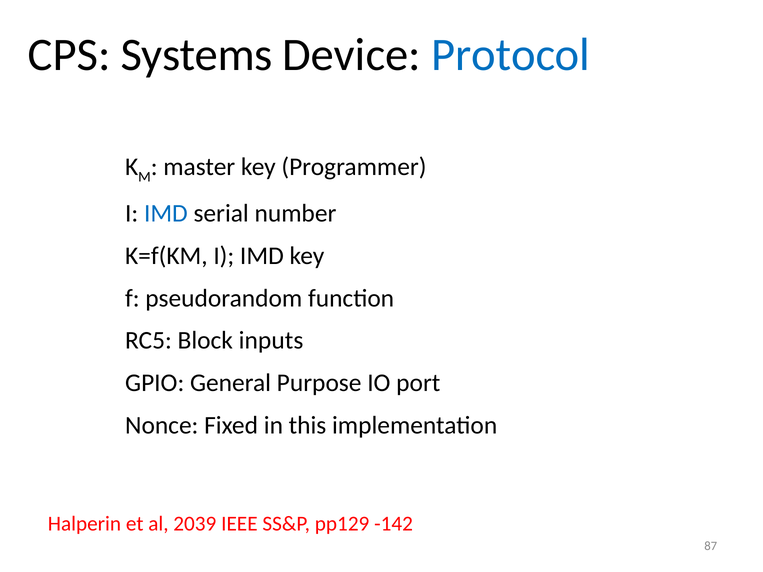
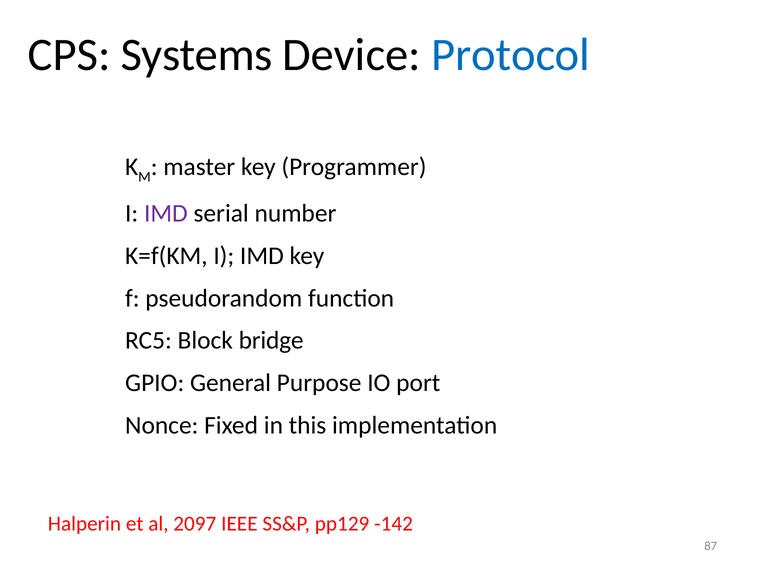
IMD colour: blue -> purple (166, 214)
inputs: inputs -> bridge (271, 341)
2039: 2039 -> 2097 (195, 524)
